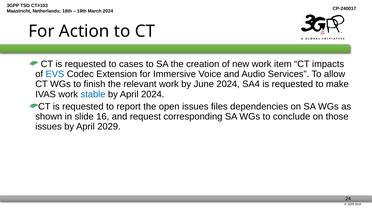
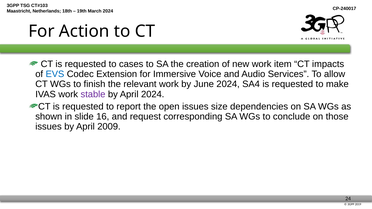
stable colour: blue -> purple (93, 94)
files: files -> size (219, 107)
2029: 2029 -> 2009 (109, 127)
